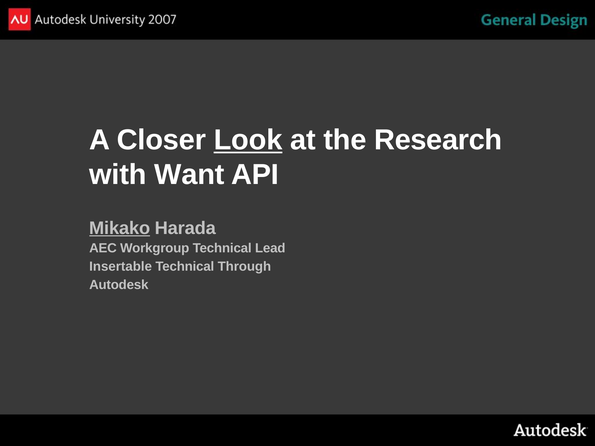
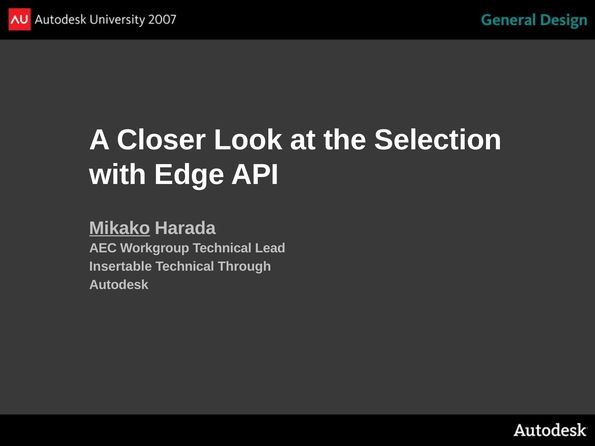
Look underline: present -> none (248, 140)
Research: Research -> Selection (438, 140)
Want: Want -> Edge (189, 175)
